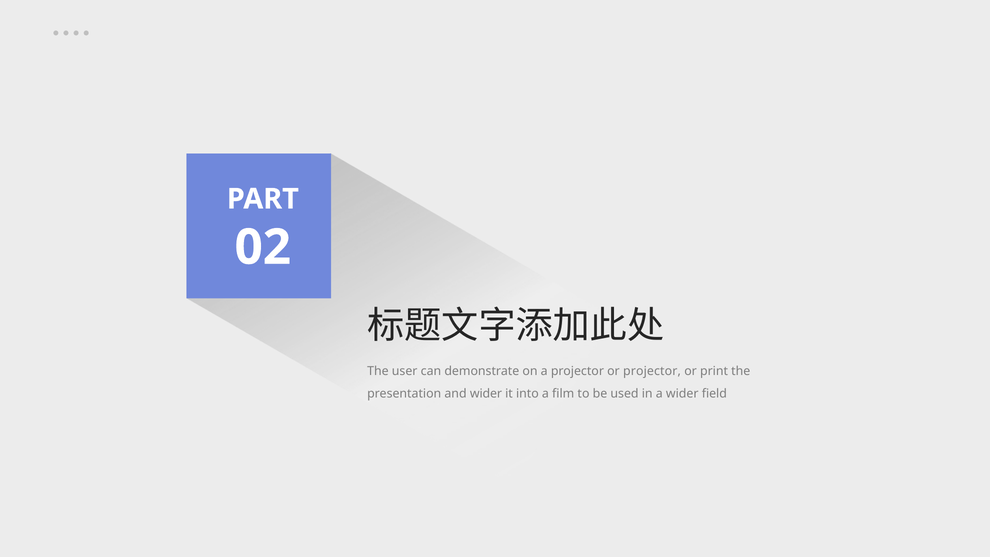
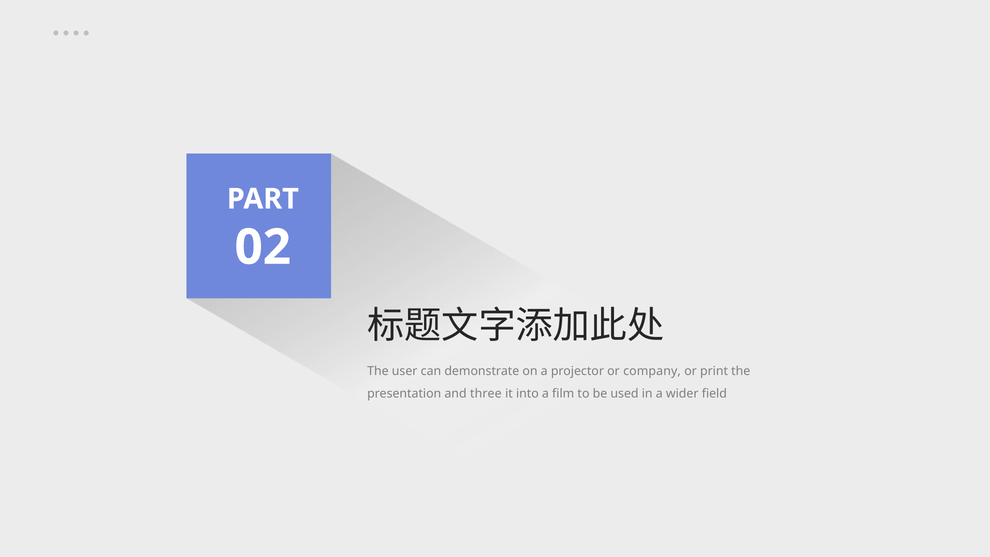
or projector: projector -> company (652, 371)
and wider: wider -> three (486, 393)
